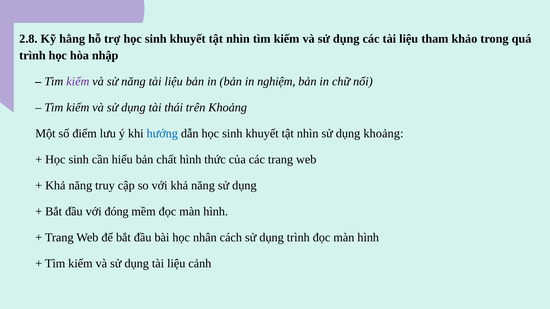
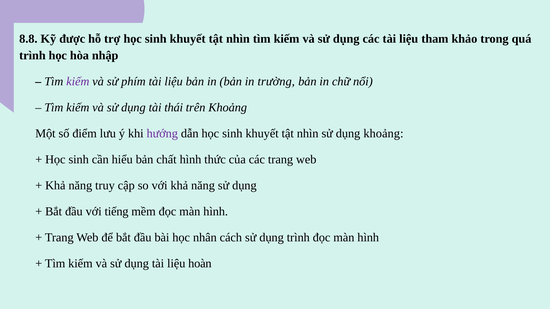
2.8: 2.8 -> 8.8 (28, 39)
hằng: hằng -> được (72, 39)
sử năng: năng -> phím (133, 82)
nghiệm: nghiệm -> trường (276, 82)
hướng colour: blue -> purple (162, 134)
đóng: đóng -> tiếng (117, 212)
cảnh: cảnh -> hoàn (200, 264)
